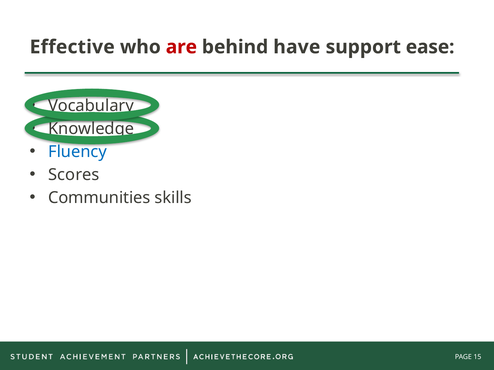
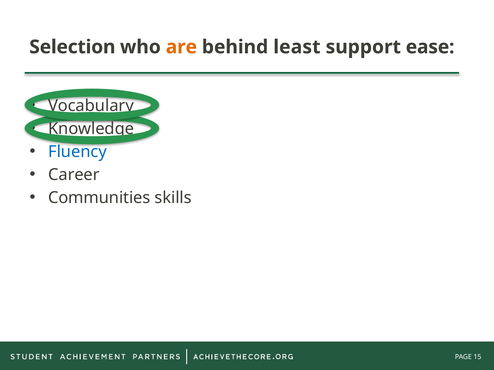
Effective: Effective -> Selection (72, 47)
are colour: red -> orange (181, 47)
have: have -> least (297, 47)
Scores: Scores -> Career (74, 175)
